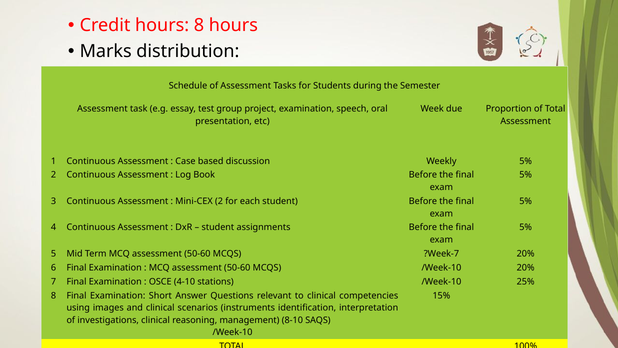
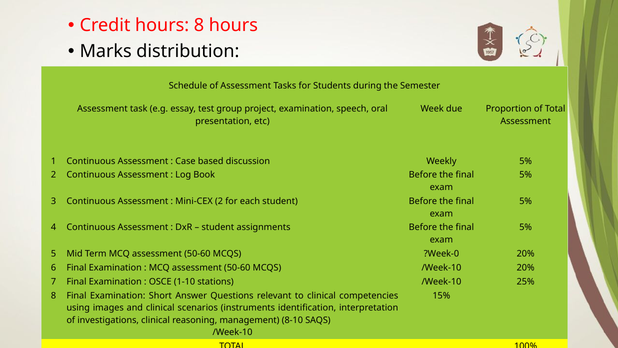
?Week-7: ?Week-7 -> ?Week-0 (441, 253)
4-10: 4-10 -> 1-10 (185, 281)
